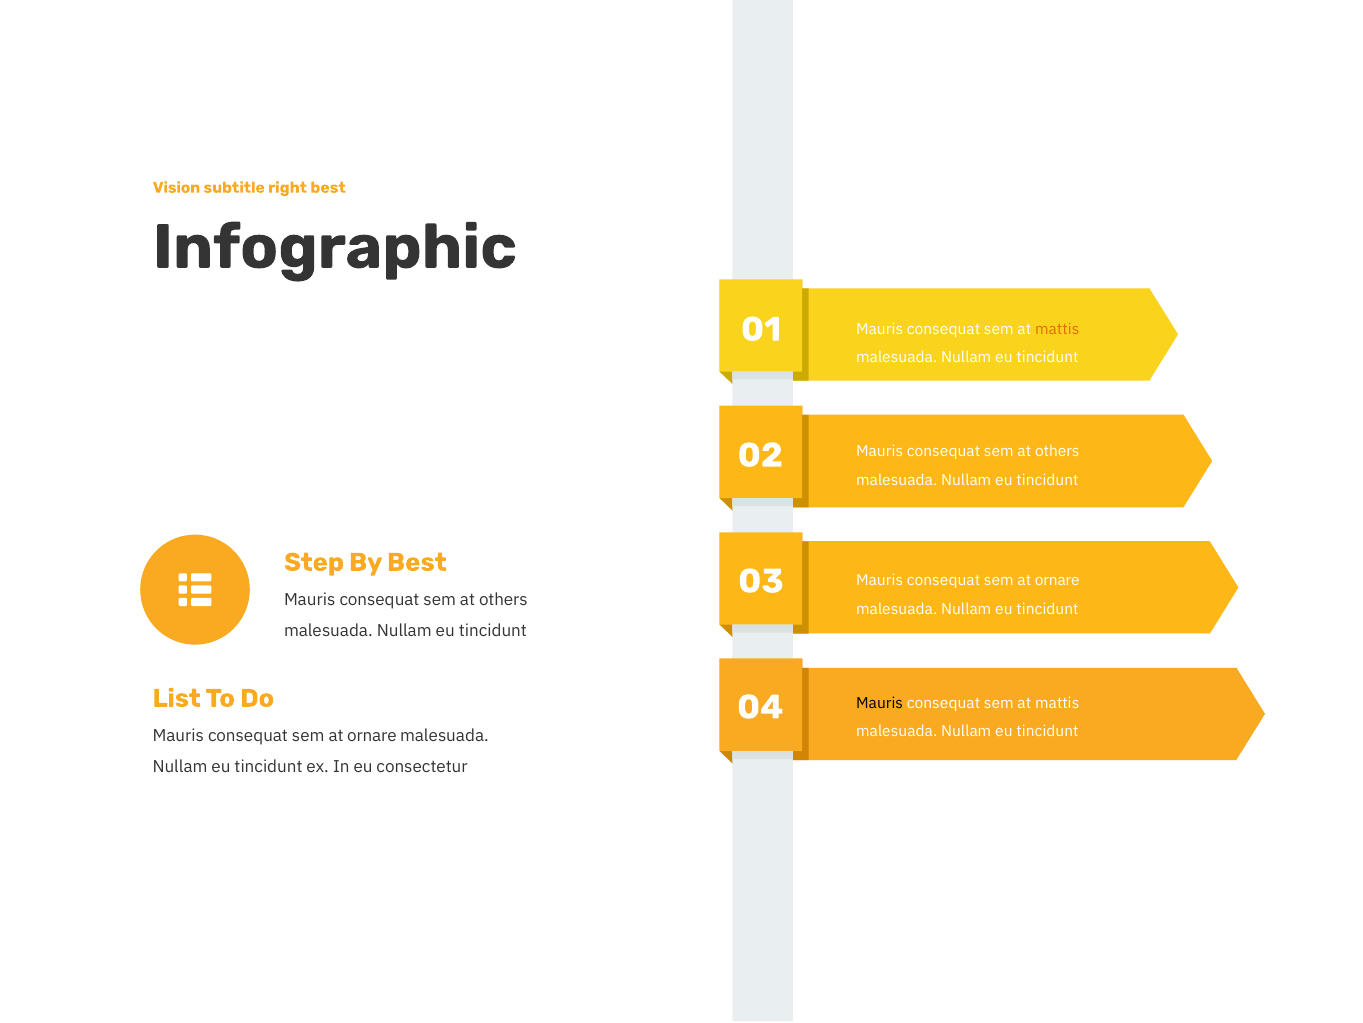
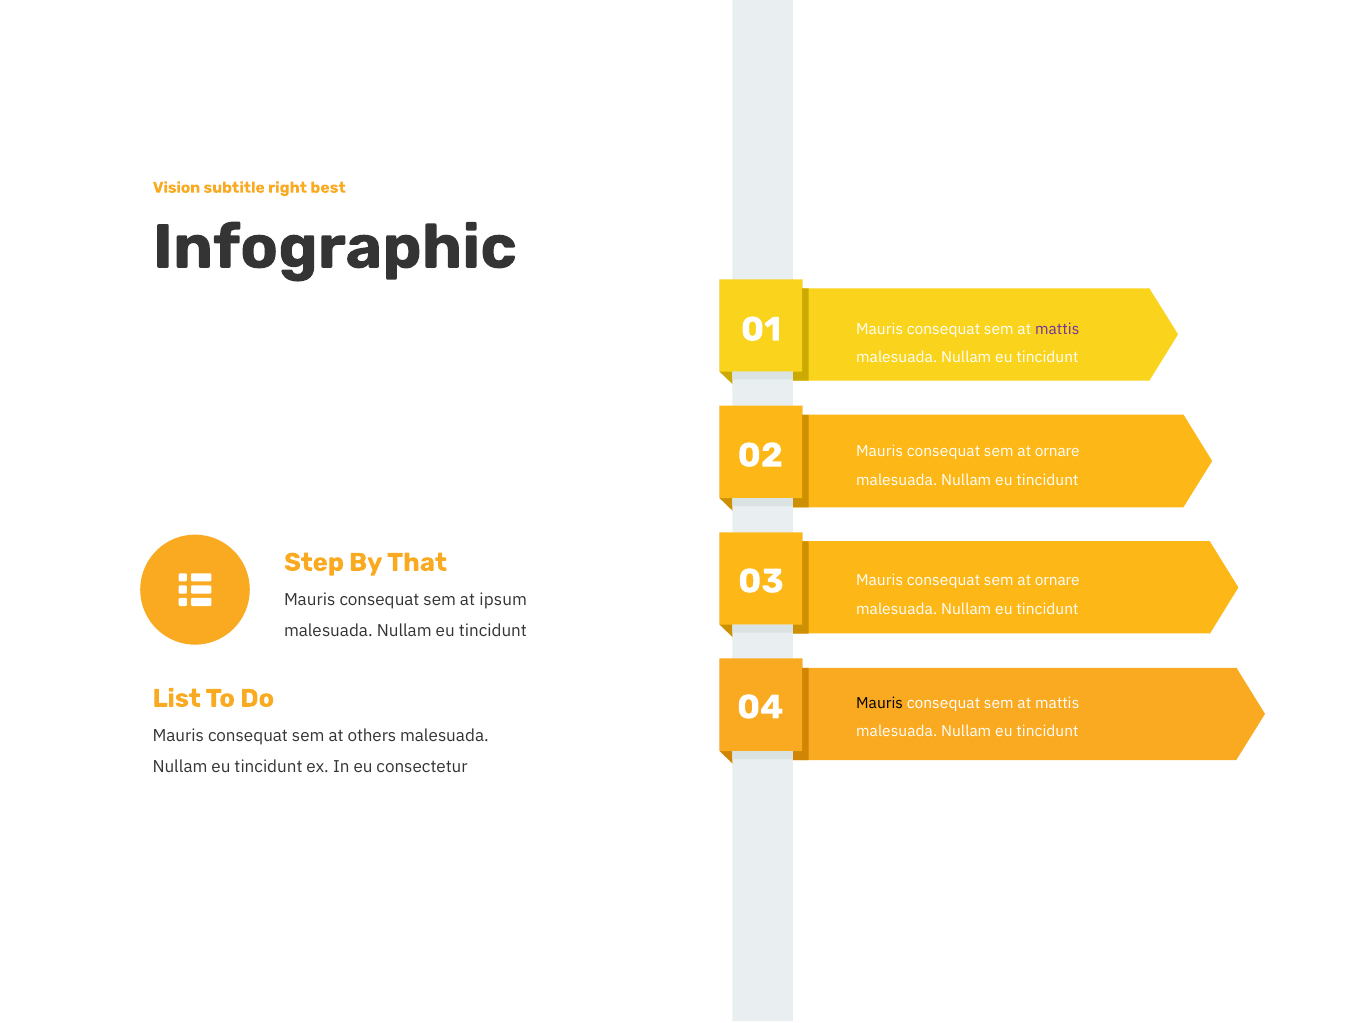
mattis colour: orange -> purple (1057, 329)
others: others -> ornare (1057, 451)
By Best: Best -> That (417, 562)
others: others -> ipsum (503, 600)
ornare: ornare -> others (372, 736)
